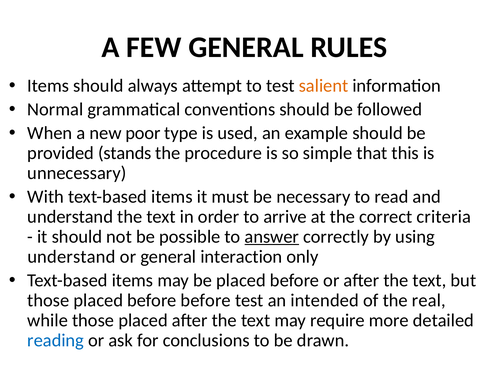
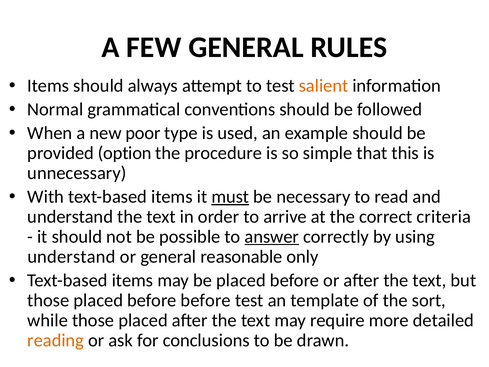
stands: stands -> option (125, 153)
must underline: none -> present (230, 197)
interaction: interaction -> reasonable (241, 256)
intended: intended -> template (325, 300)
real: real -> sort (429, 300)
reading colour: blue -> orange (56, 340)
